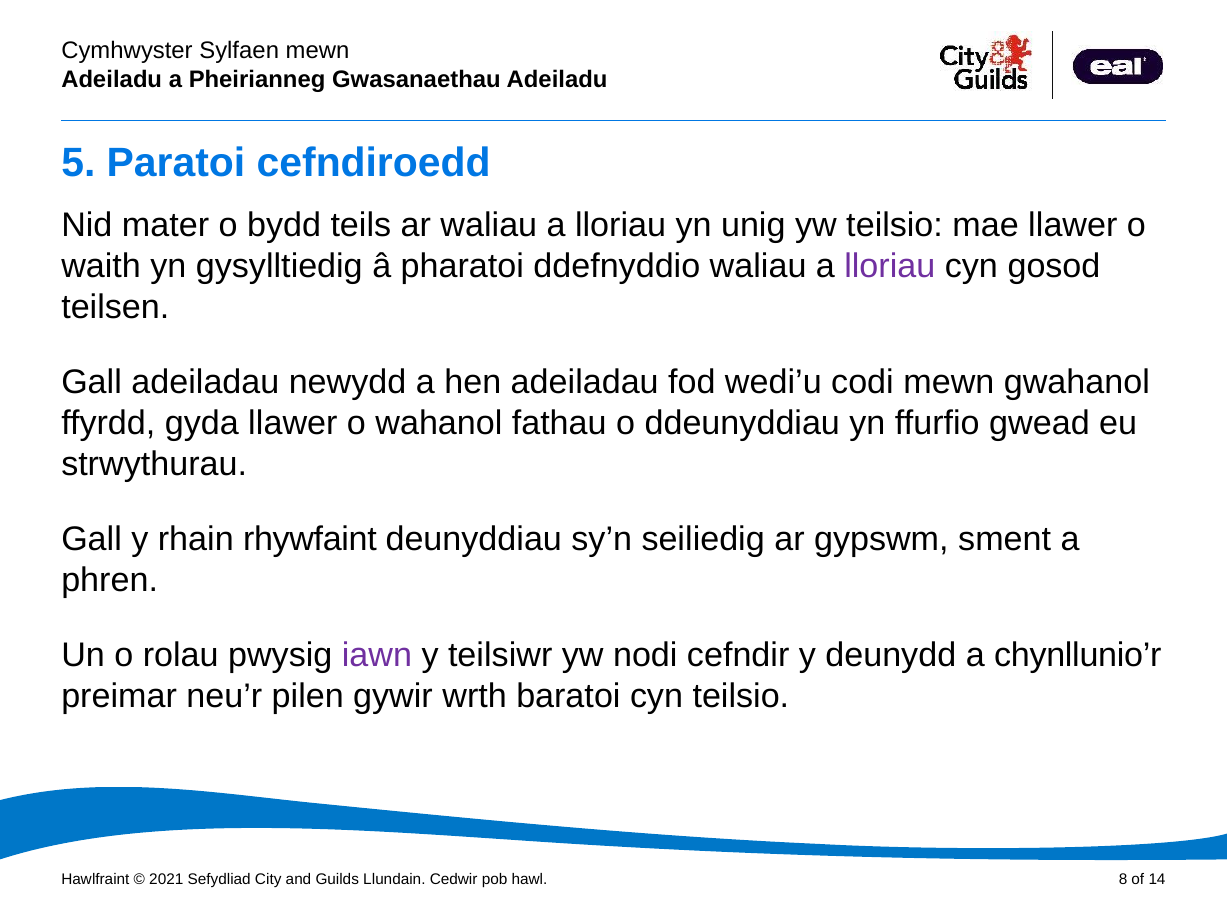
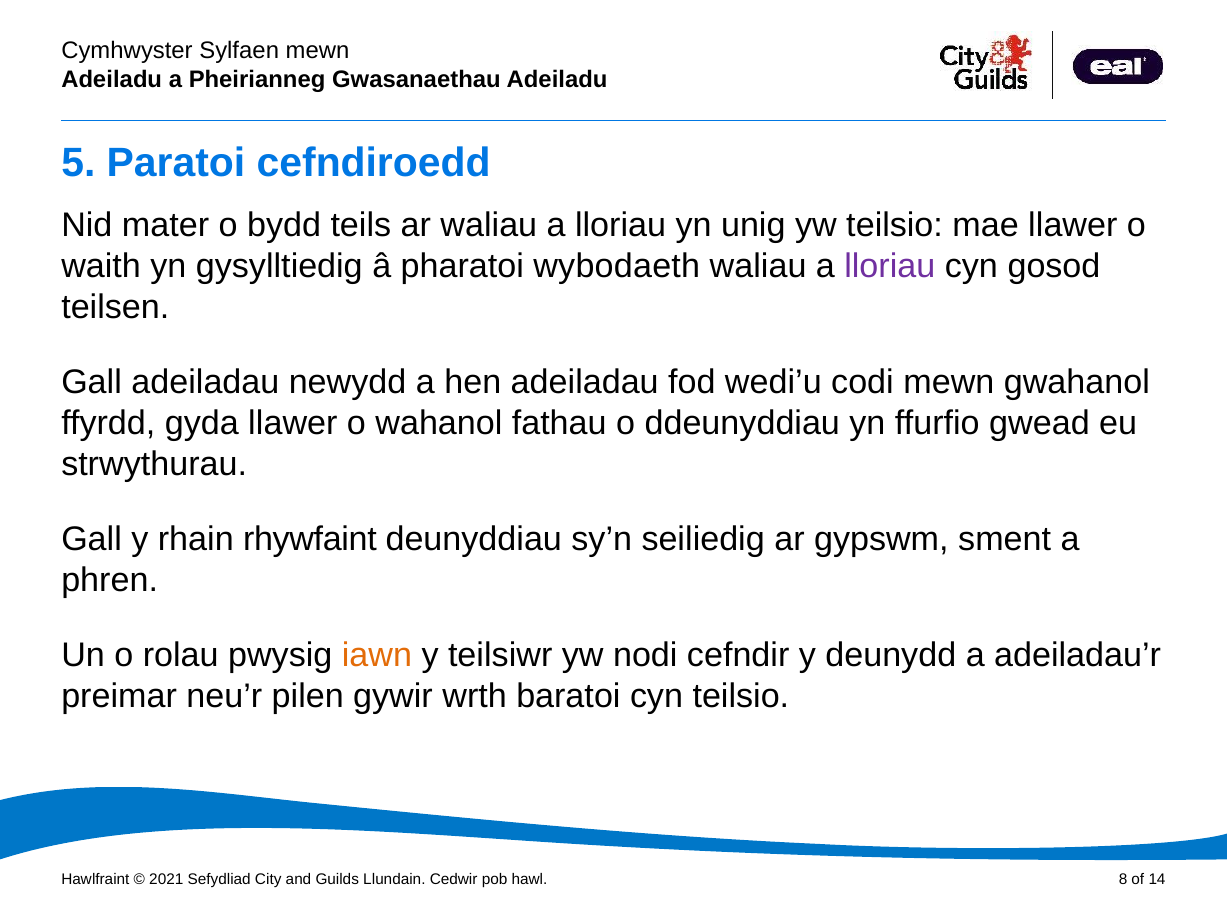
ddefnyddio: ddefnyddio -> wybodaeth (617, 267)
iawn colour: purple -> orange (377, 655)
chynllunio’r: chynllunio’r -> adeiladau’r (1078, 655)
